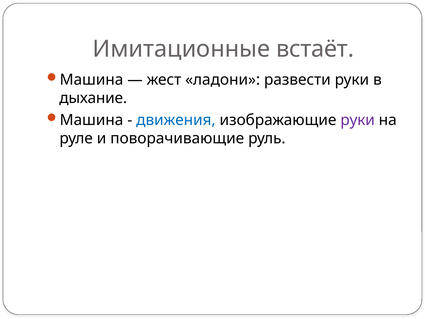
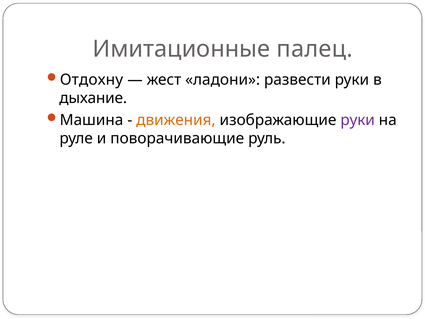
встаёт: встаёт -> палец (315, 49)
Машина: Машина -> Отдохну (91, 80)
движения colour: blue -> orange (176, 120)
